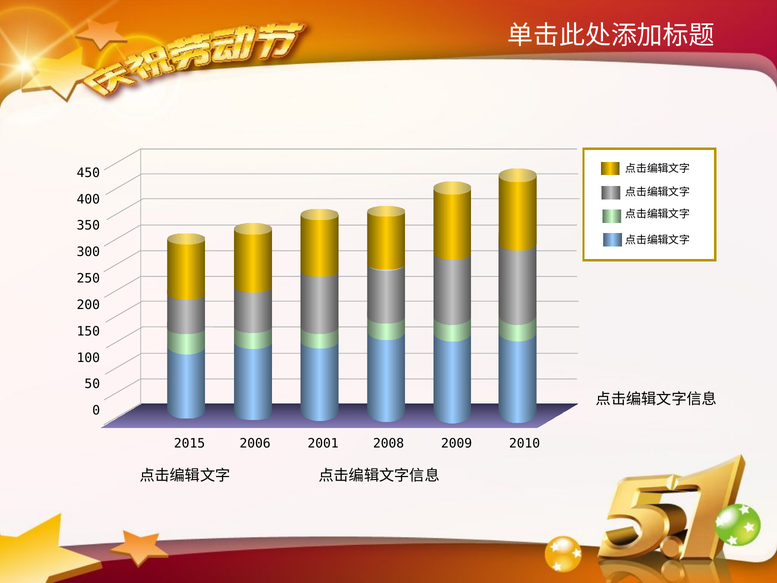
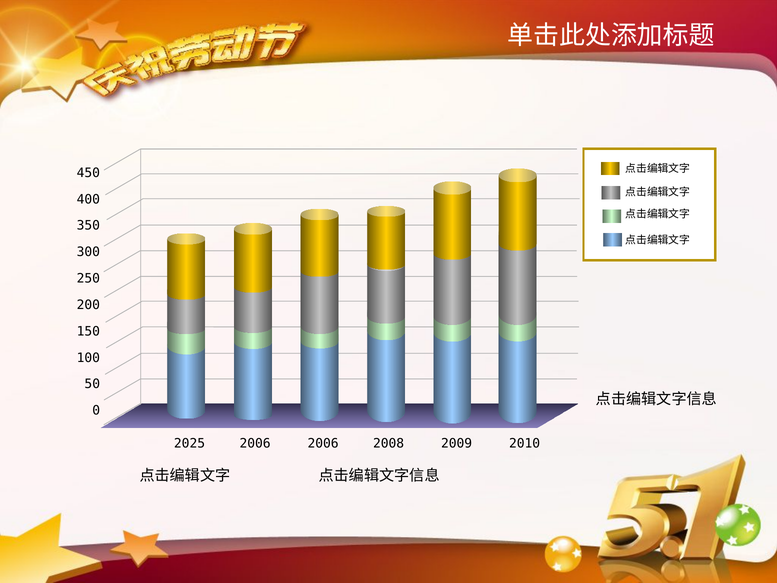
2015: 2015 -> 2025 (190, 443)
2006 2001: 2001 -> 2006 (323, 443)
